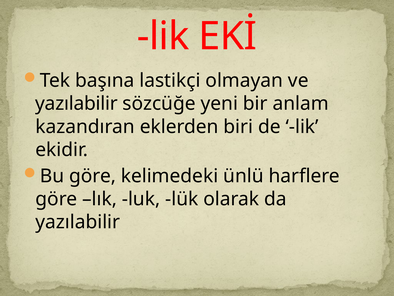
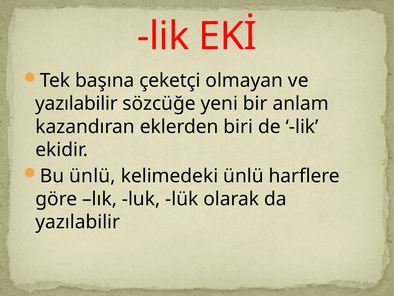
lastikçi: lastikçi -> çeketçi (170, 80)
Bu göre: göre -> ünlü (92, 176)
